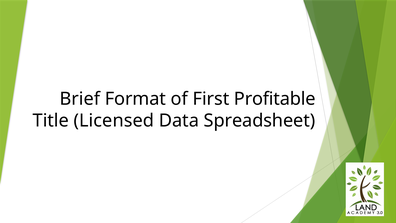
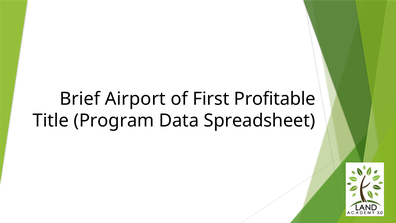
Format: Format -> Airport (135, 99)
Licensed: Licensed -> Program (114, 120)
